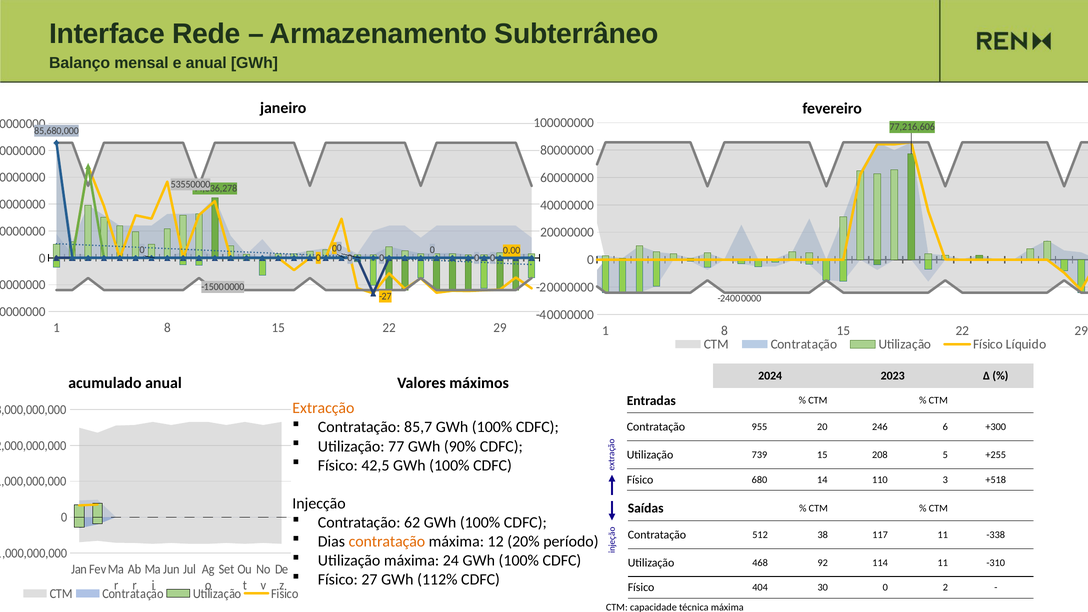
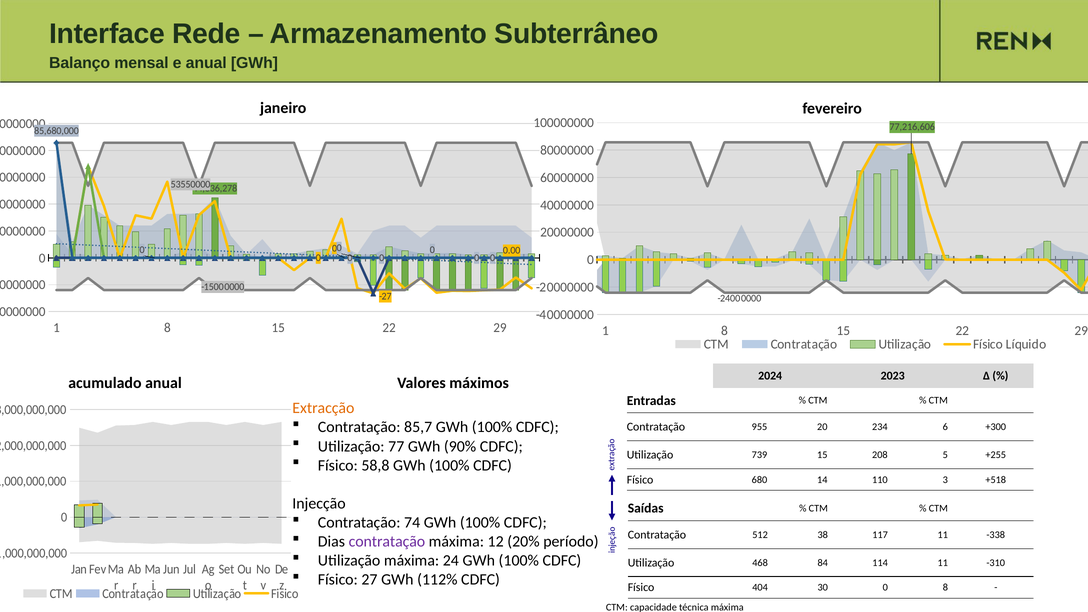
246: 246 -> 234 (880, 427)
42,5: 42,5 -> 58,8 (375, 465)
62: 62 -> 74 (412, 522)
contratação colour: orange -> purple (387, 542)
92: 92 -> 84 (823, 563)
0 2: 2 -> 8 (945, 587)
